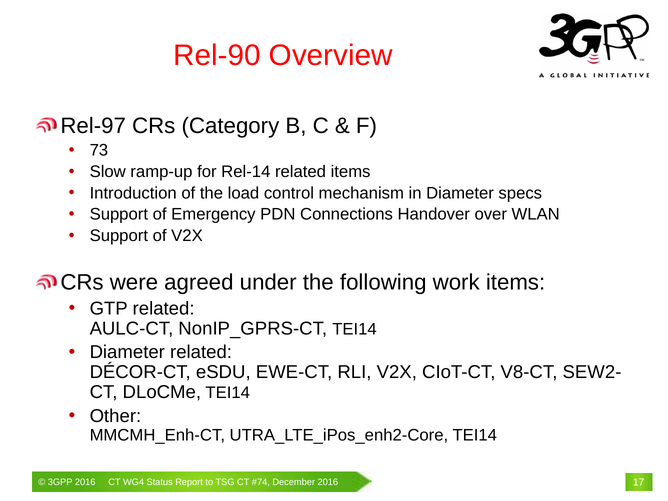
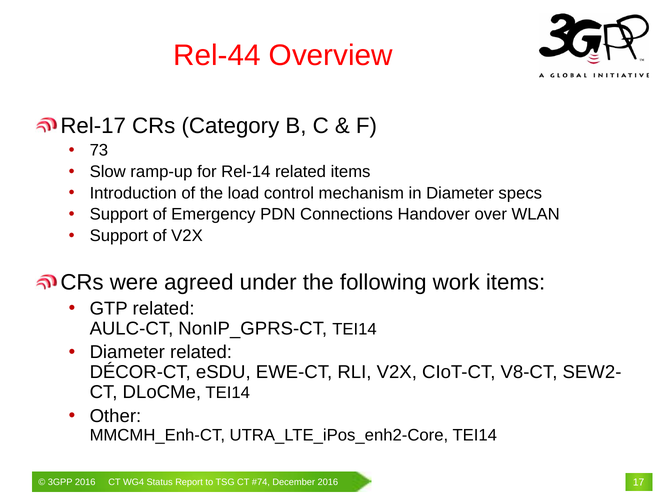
Rel-90: Rel-90 -> Rel-44 (217, 55)
Rel-97: Rel-97 -> Rel-17 (93, 126)
